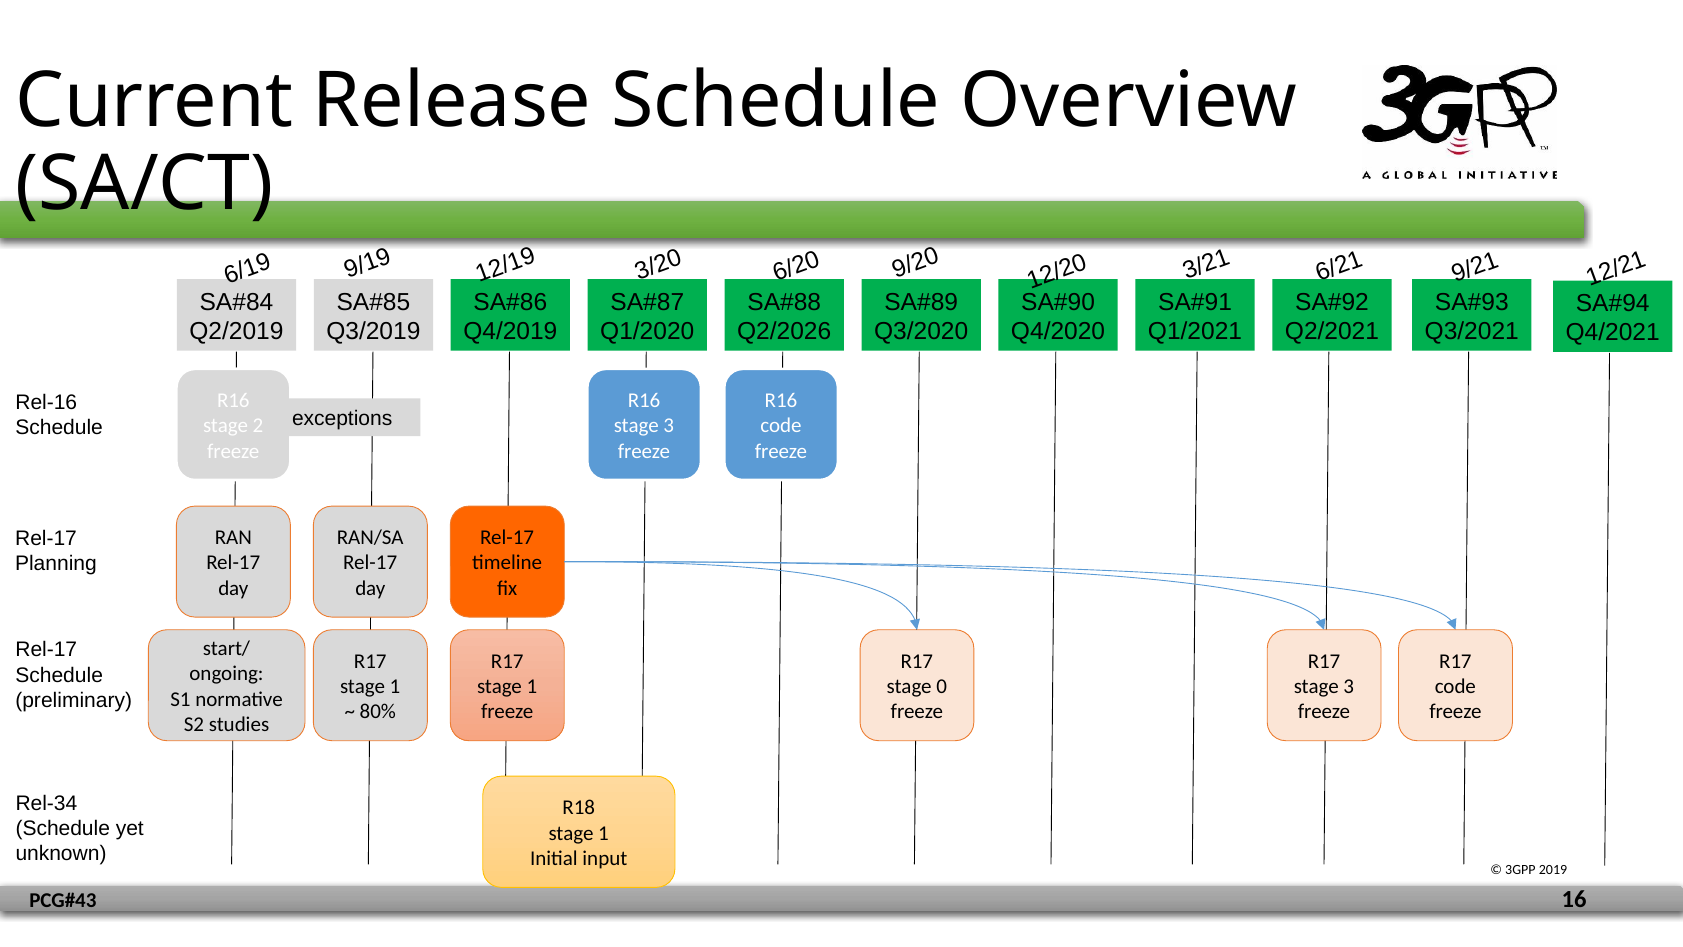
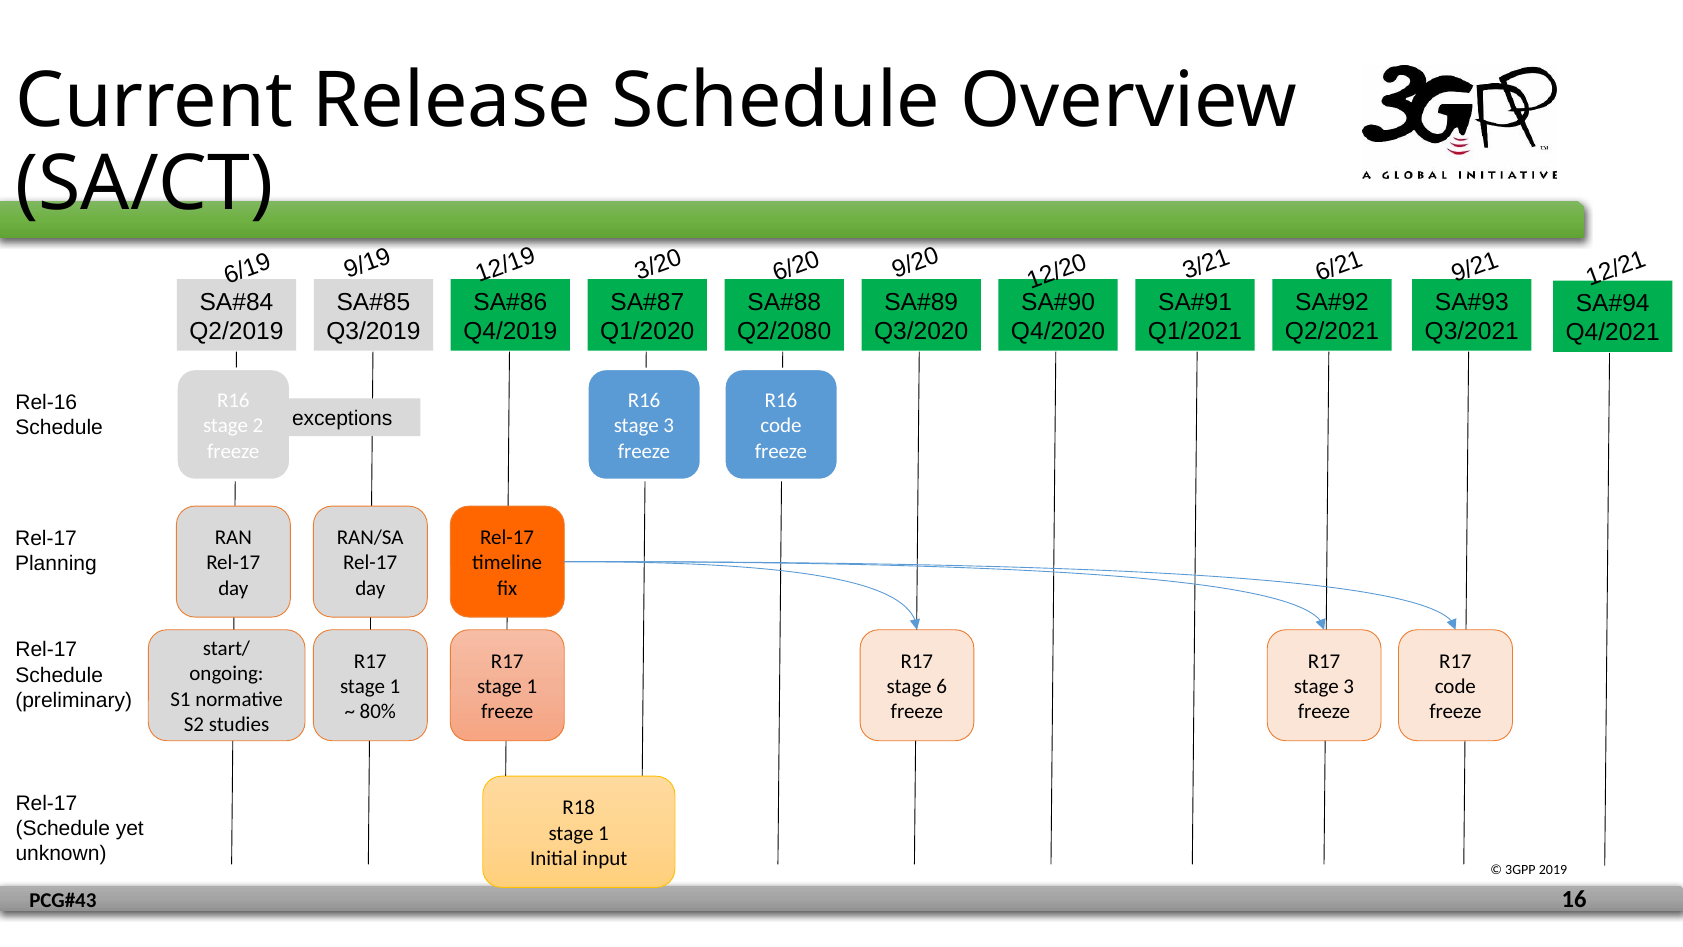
Q2/2026: Q2/2026 -> Q2/2080 (784, 331)
stage 0: 0 -> 6 (942, 686)
Rel-34: Rel-34 -> Rel-17 (46, 803)
